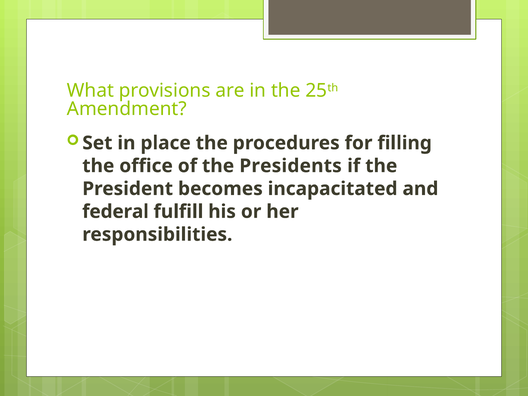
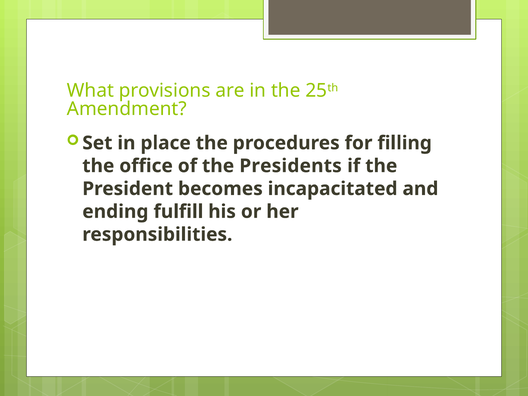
federal: federal -> ending (115, 212)
